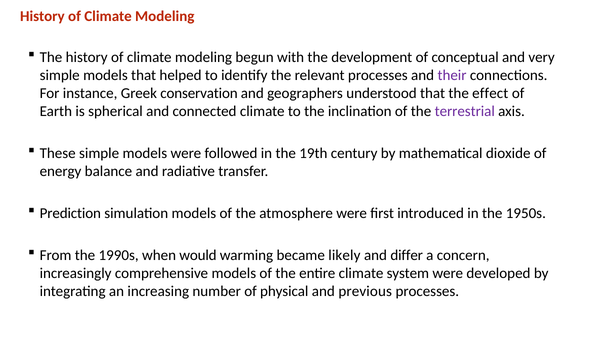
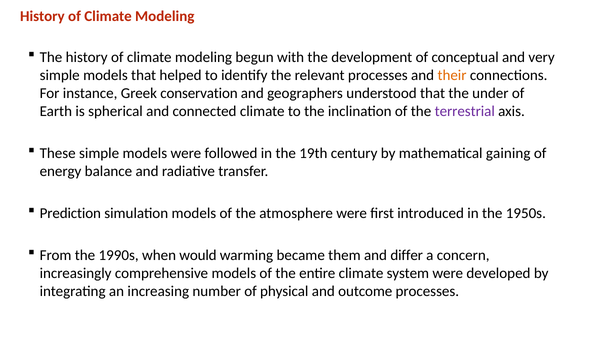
their colour: purple -> orange (452, 75)
effect: effect -> under (490, 93)
dioxide: dioxide -> gaining (508, 153)
likely: likely -> them (344, 255)
previous: previous -> outcome (365, 291)
